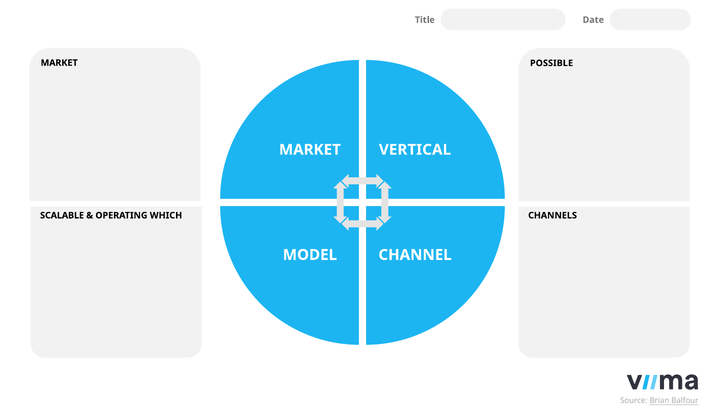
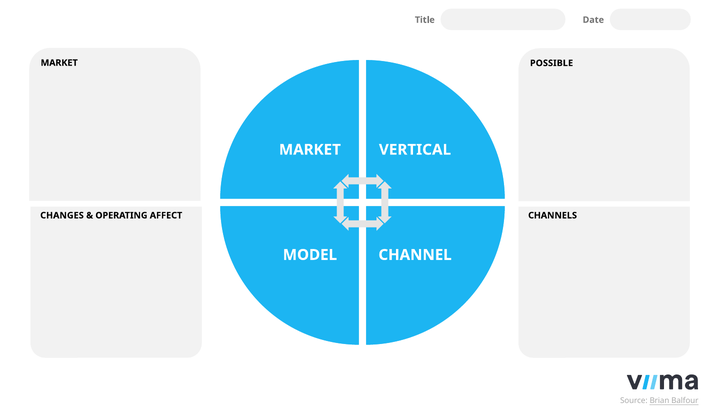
SCALABLE: SCALABLE -> CHANGES (62, 215)
WHICH: WHICH -> AFFECT (166, 215)
